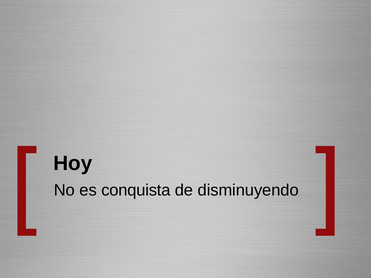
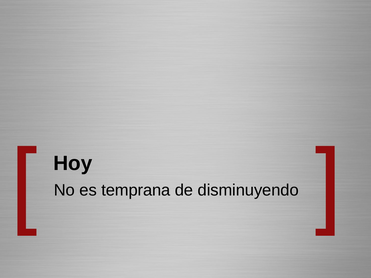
conquista: conquista -> temprana (136, 190)
